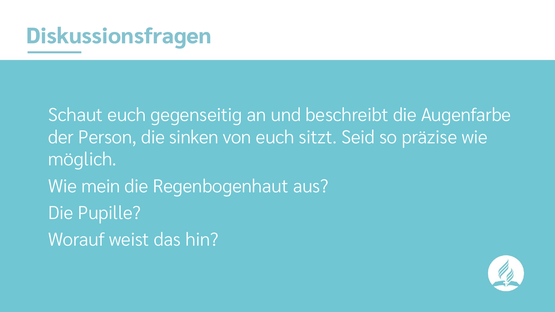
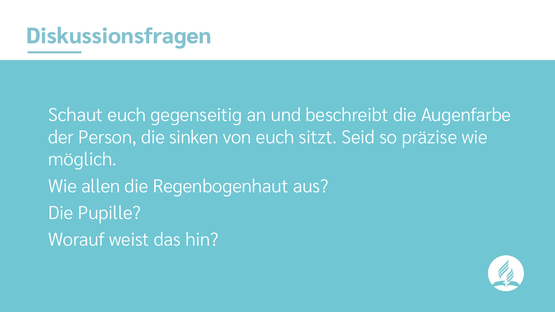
mein: mein -> allen (101, 186)
